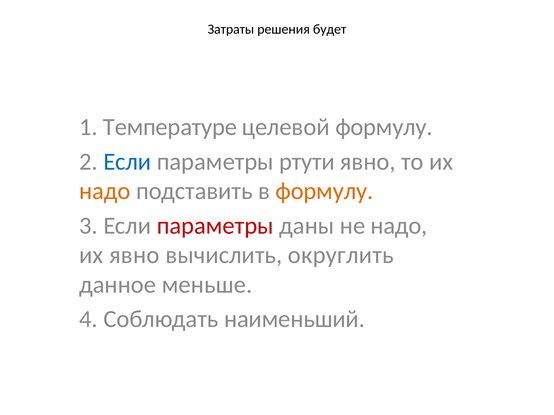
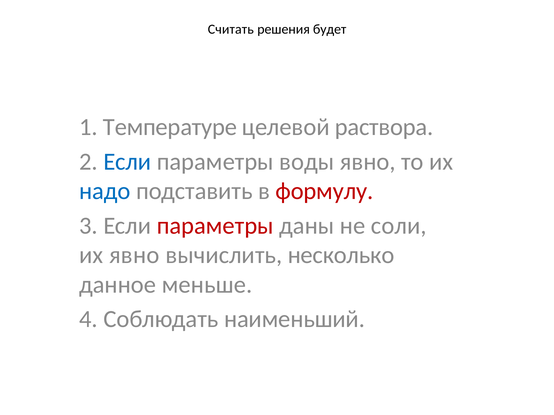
Затраты: Затраты -> Считать (231, 29)
целевой формулу: формулу -> раствора (384, 127)
ртути: ртути -> воды (307, 162)
надо colour: orange -> blue (105, 191)
формулу colour: orange -> red (324, 191)
не надо: надо -> соли (399, 226)
округлить: округлить -> несколько (341, 255)
